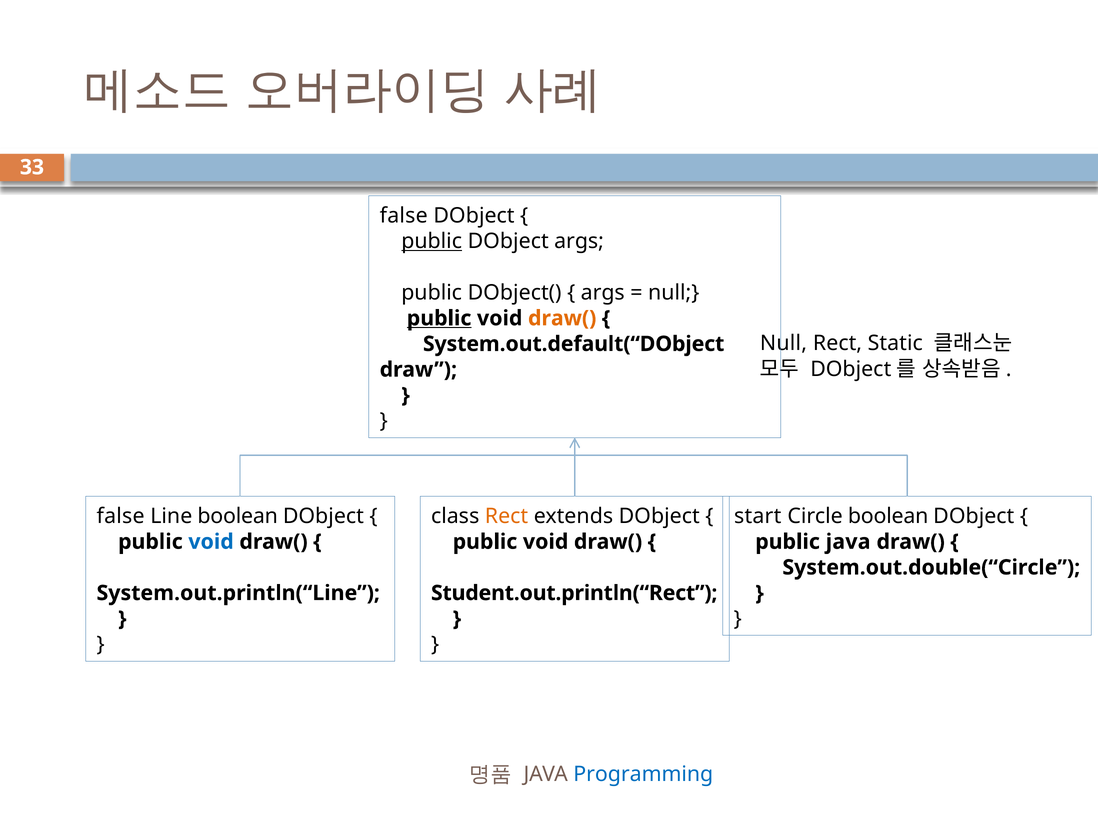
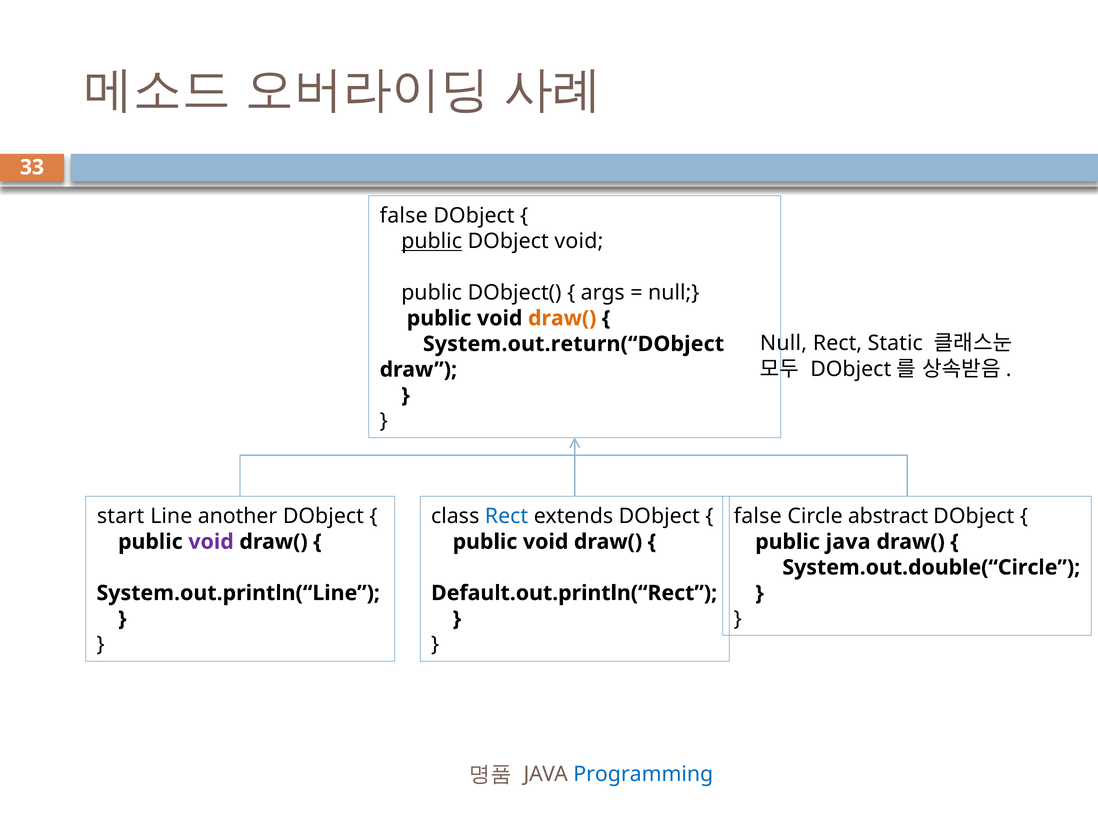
DObject args: args -> void (579, 241)
public underline: present -> none (439, 318)
System.out.default(“DObject: System.out.default(“DObject -> System.out.return(“DObject (573, 344)
false: false -> start (121, 516)
Line boolean: boolean -> another (238, 516)
Rect colour: orange -> blue (507, 516)
start: start -> false (758, 516)
Circle boolean: boolean -> abstract (888, 516)
void colour: blue -> purple (211, 541)
Student.out.println(“Rect: Student.out.println(“Rect -> Default.out.println(“Rect (574, 593)
